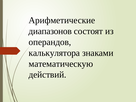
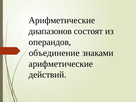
калькулятора: калькулятора -> объединение (54, 53)
математическую: математическую -> арифметические (61, 64)
